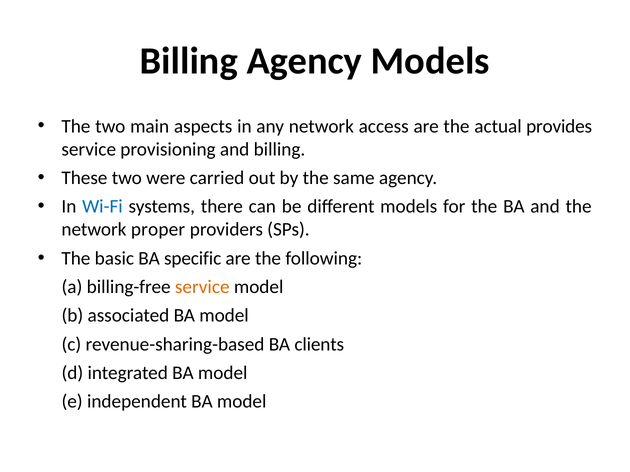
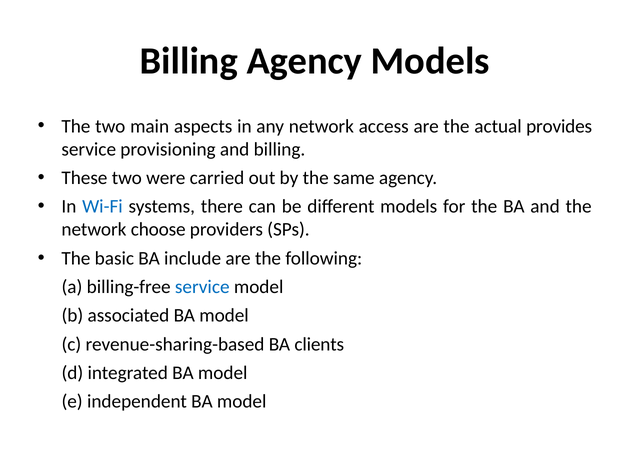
proper: proper -> choose (158, 230)
specific: specific -> include (193, 259)
service colour: orange -> blue (202, 287)
